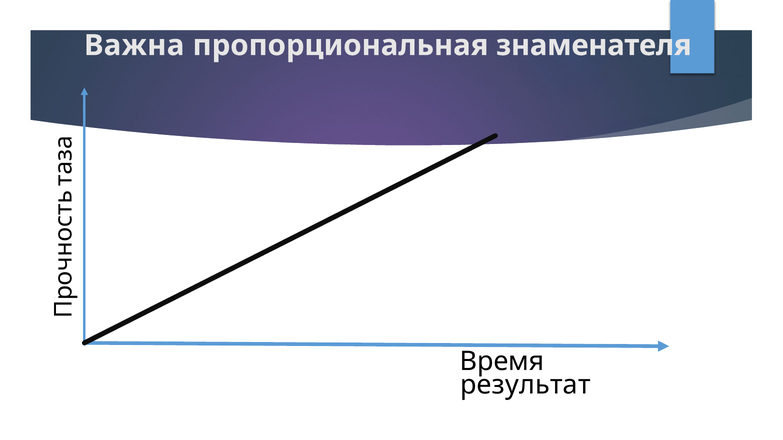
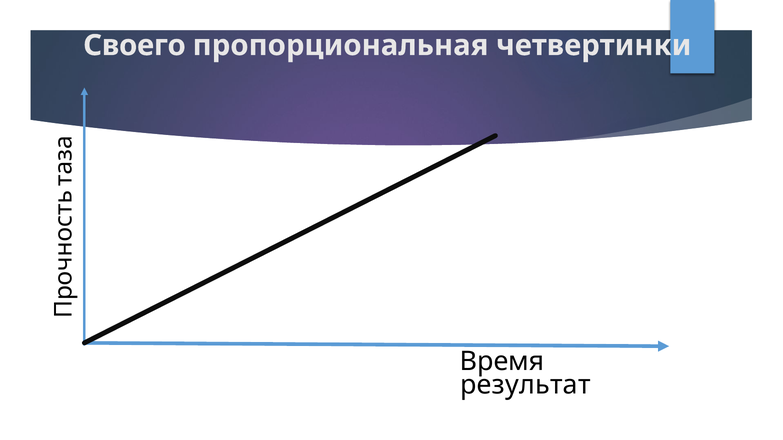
Важна: Важна -> Своего (134, 45)
знаменателя: знаменателя -> четвертинки (594, 45)
